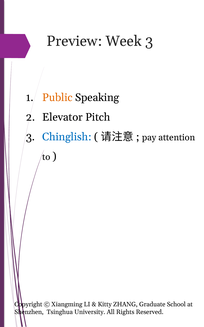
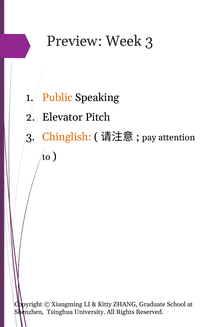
Chinglish colour: blue -> orange (67, 136)
